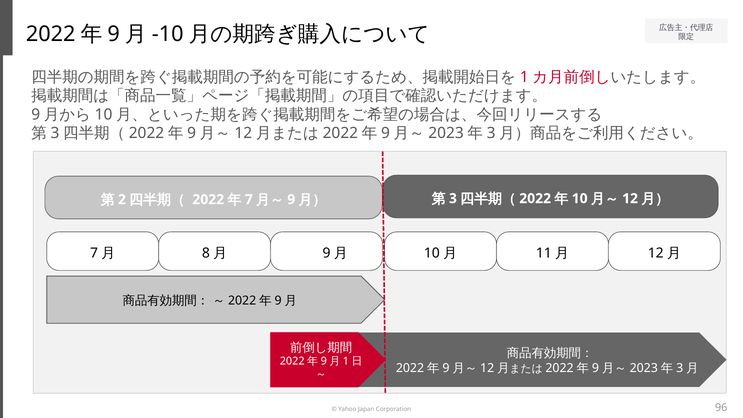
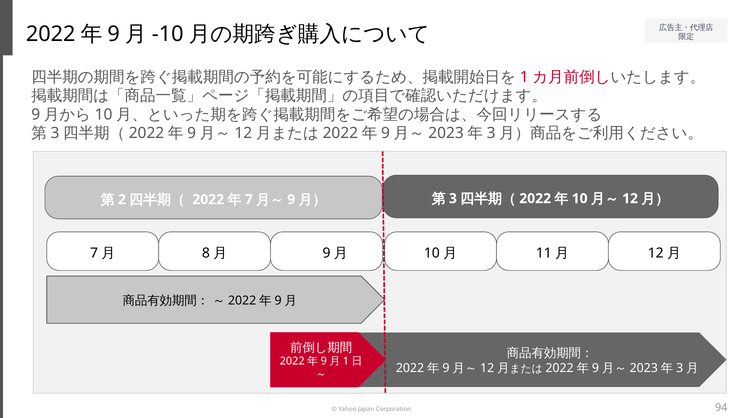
96: 96 -> 94 (721, 408)
